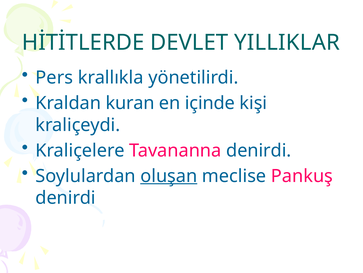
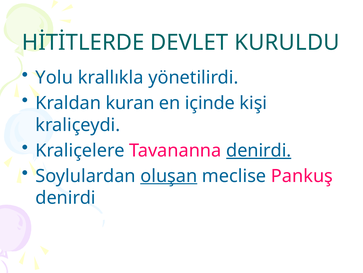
YILLIKLAR: YILLIKLAR -> KURULDU (287, 42)
Pers: Pers -> Yolu (54, 78)
denirdi underline: none -> present (259, 150)
